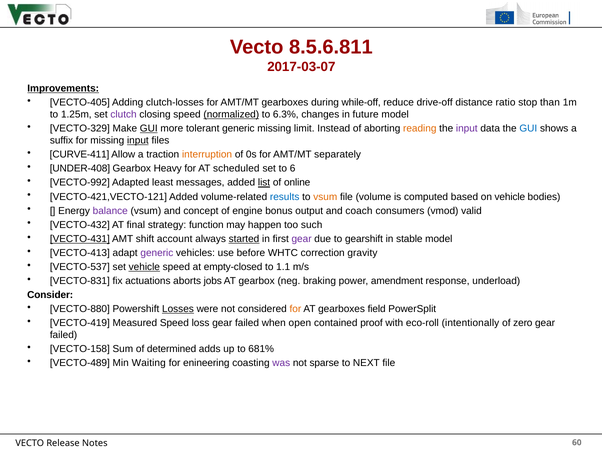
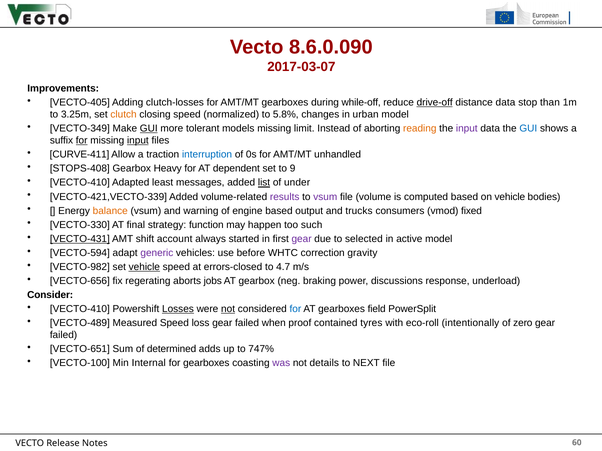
8.5.6.811: 8.5.6.811 -> 8.6.0.090 (331, 47)
Improvements underline: present -> none (63, 89)
drive-off underline: none -> present (435, 103)
distance ratio: ratio -> data (506, 103)
1.25m: 1.25m -> 3.25m (76, 115)
clutch colour: purple -> orange (124, 115)
normalized underline: present -> none (231, 115)
6.3%: 6.3% -> 5.8% (286, 115)
future: future -> urban (366, 115)
VECTO-329: VECTO-329 -> VECTO-349 (80, 129)
tolerant generic: generic -> models (238, 129)
for underline: none -> present (82, 141)
interruption colour: orange -> blue (207, 155)
separately: separately -> unhandled (338, 155)
UNDER-408: UNDER-408 -> STOPS-408 (80, 169)
scheduled: scheduled -> dependent (236, 169)
6: 6 -> 9 (293, 169)
VECTO-992: VECTO-992 -> VECTO-410 (80, 183)
online: online -> under (297, 183)
VECTO-421,VECTO-121: VECTO-421,VECTO-121 -> VECTO-421,VECTO-339 (108, 197)
results colour: blue -> purple (285, 197)
vsum colour: orange -> purple (325, 197)
balance colour: purple -> orange (110, 211)
concept: concept -> warning (201, 211)
engine bonus: bonus -> based (279, 211)
coach: coach -> trucks (359, 211)
valid: valid -> fixed (472, 211)
VECTO-432: VECTO-432 -> VECTO-330 (80, 225)
started underline: present -> none (244, 239)
gearshift: gearshift -> selected (364, 239)
stable: stable -> active (409, 239)
VECTO-413: VECTO-413 -> VECTO-594 (80, 253)
VECTO-537: VECTO-537 -> VECTO-982 (80, 267)
empty-closed: empty-closed -> errors-closed (233, 267)
1.1: 1.1 -> 4.7 (283, 267)
VECTO-831: VECTO-831 -> VECTO-656 (80, 281)
actuations: actuations -> regerating (148, 281)
amendment: amendment -> discussions (397, 281)
VECTO-880: VECTO-880 -> VECTO-410 (80, 309)
not underline: none -> present (228, 309)
for colour: orange -> blue (295, 309)
VECTO-419: VECTO-419 -> VECTO-489 (80, 323)
open: open -> proof (300, 323)
proof: proof -> tyres (371, 323)
VECTO-158: VECTO-158 -> VECTO-651 (80, 350)
681%: 681% -> 747% (261, 350)
VECTO-489: VECTO-489 -> VECTO-100 (80, 364)
Waiting: Waiting -> Internal (149, 364)
for enineering: enineering -> gearboxes (206, 364)
sparse: sparse -> details (324, 364)
